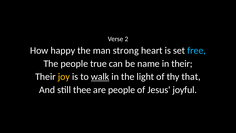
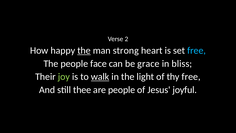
the underline: none -> present (84, 50)
true: true -> face (99, 63)
name: name -> grace (148, 63)
in their: their -> bliss (182, 63)
joy colour: yellow -> light green (64, 77)
thy that: that -> free (191, 77)
